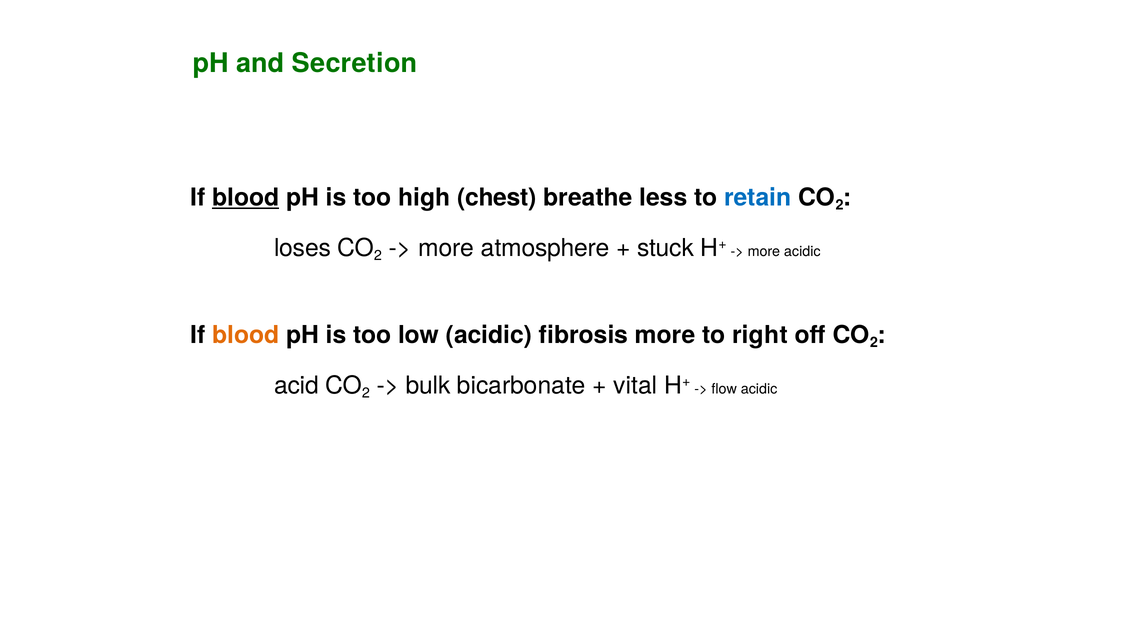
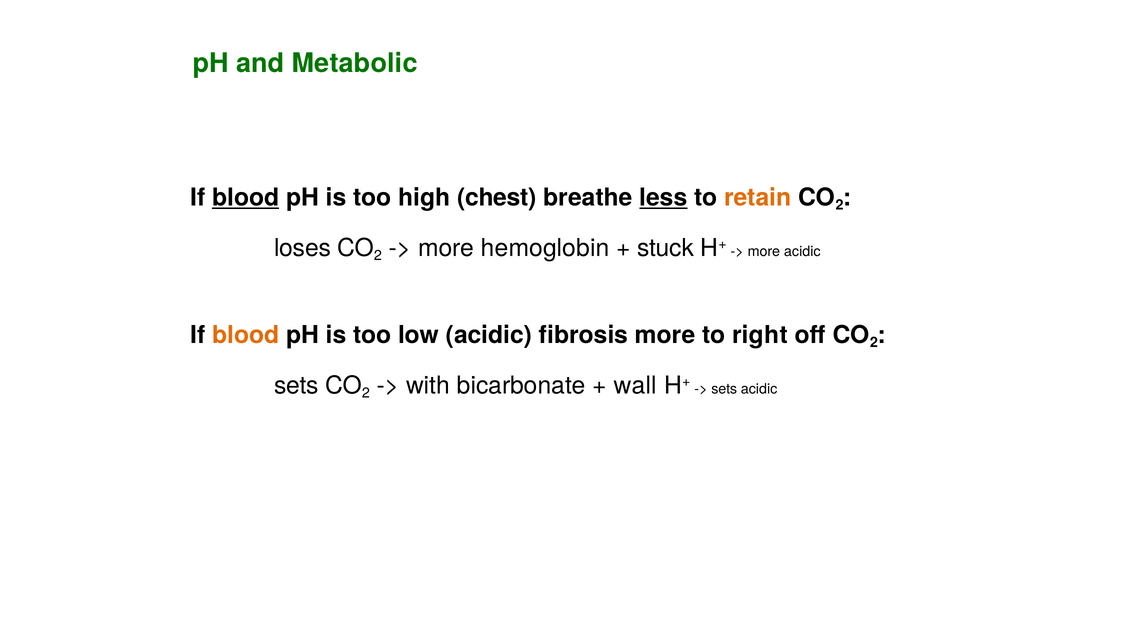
Secretion: Secretion -> Metabolic (355, 63)
less underline: none -> present (663, 197)
retain colour: blue -> orange (758, 197)
atmosphere: atmosphere -> hemoglobin (545, 248)
acid: acid -> sets (297, 385)
bulk: bulk -> with (428, 385)
vital: vital -> wall (635, 385)
flow: flow -> sets (724, 389)
